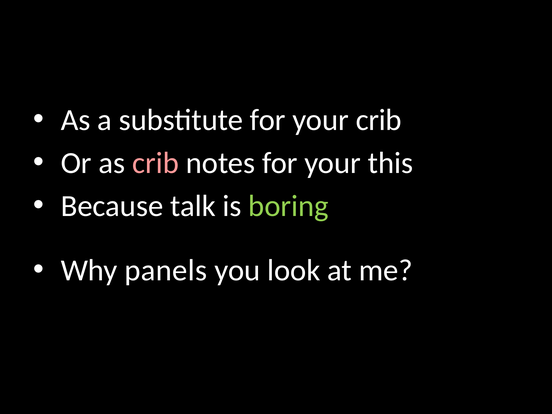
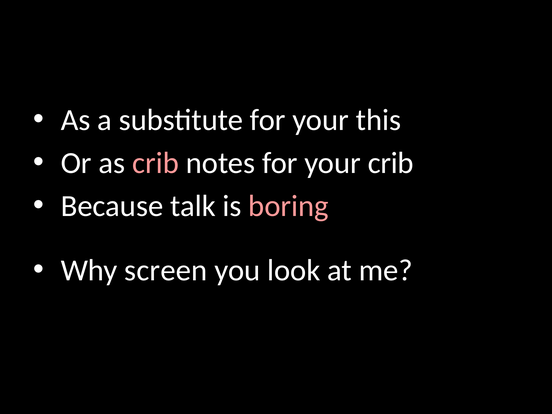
your crib: crib -> this (378, 120)
your this: this -> crib (391, 163)
boring colour: light green -> pink (288, 206)
panels: panels -> screen (166, 270)
